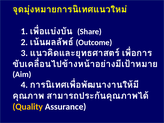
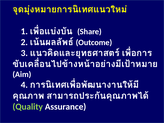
Quality colour: yellow -> light green (28, 107)
